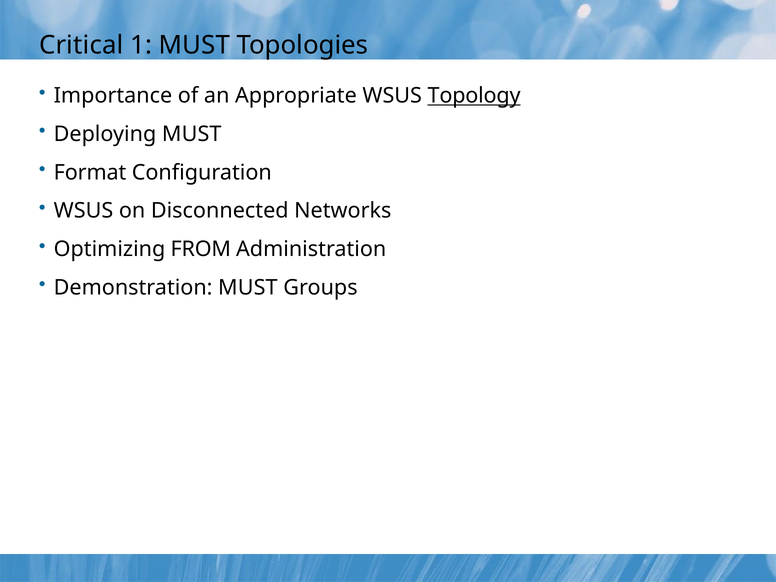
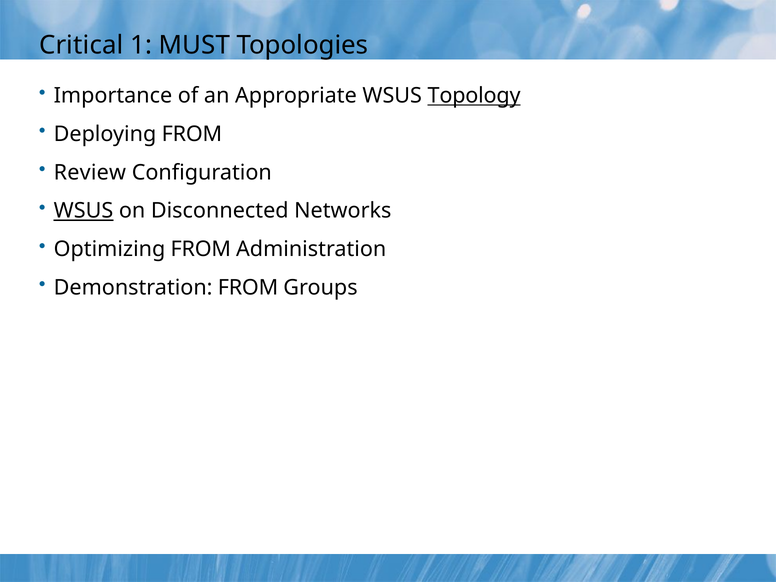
Deploying MUST: MUST -> FROM (192, 134)
Format: Format -> Review (90, 172)
WSUS underline: none -> present (84, 211)
Demonstration MUST: MUST -> FROM (248, 288)
